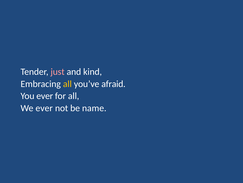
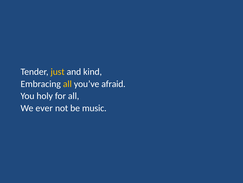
just colour: pink -> yellow (58, 71)
You ever: ever -> holy (45, 96)
name: name -> music (94, 108)
